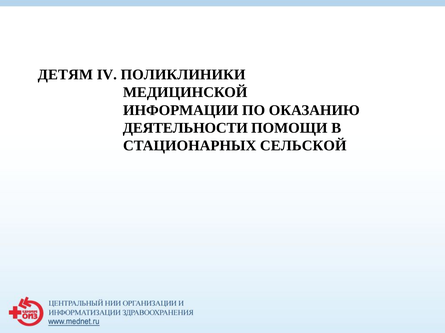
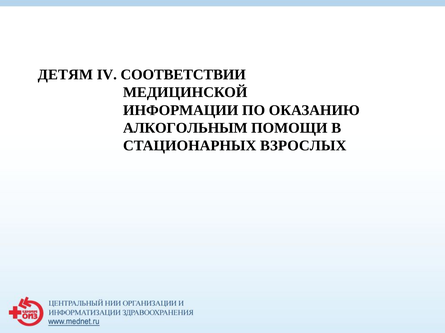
ПОЛИКЛИНИКИ: ПОЛИКЛИНИКИ -> СООТВЕТСТВИИ (183, 75)
ДЕЯТЕЛЬНОСТИ: ДЕЯТЕЛЬНОСТИ -> АЛКОГОЛЬНЫМ (185, 128)
СЕЛЬСКОЙ: СЕЛЬСКОЙ -> ВЗРОСЛЫХ (303, 146)
